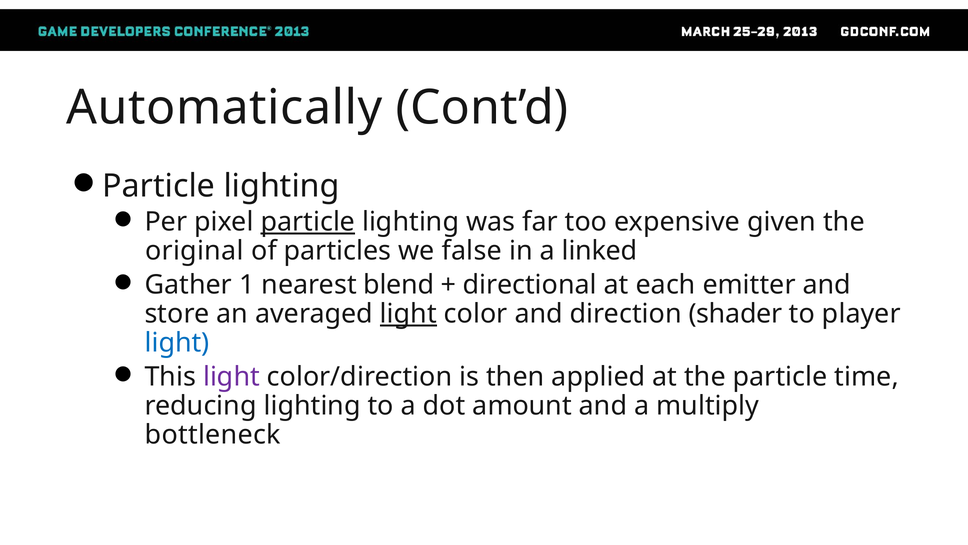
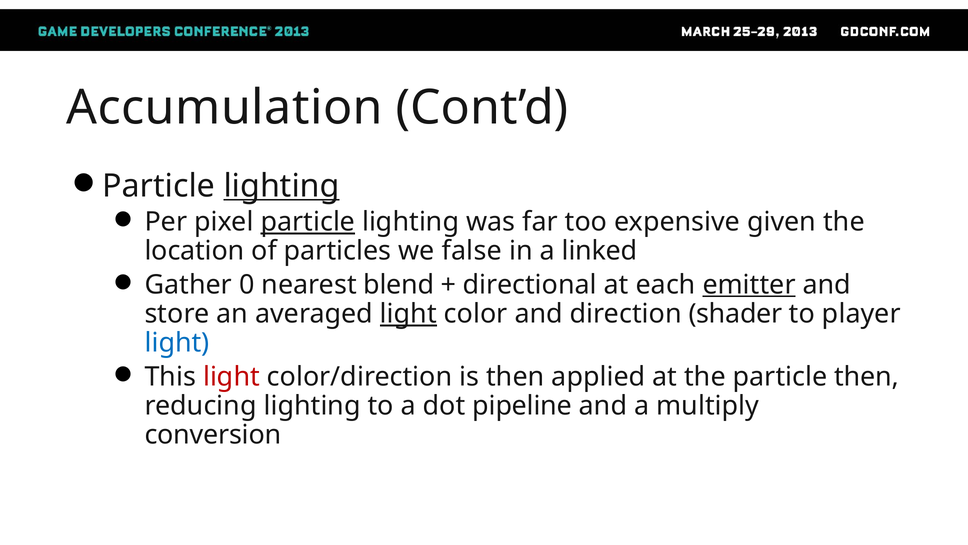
Automatically: Automatically -> Accumulation (224, 108)
lighting underline: none -> present (282, 186)
original: original -> location (195, 251)
1: 1 -> 0 (247, 285)
emitter underline: none -> present (749, 285)
light colour: purple -> red (231, 377)
particle time: time -> then (867, 377)
amount: amount -> pipeline (522, 406)
bottleneck: bottleneck -> conversion (213, 435)
